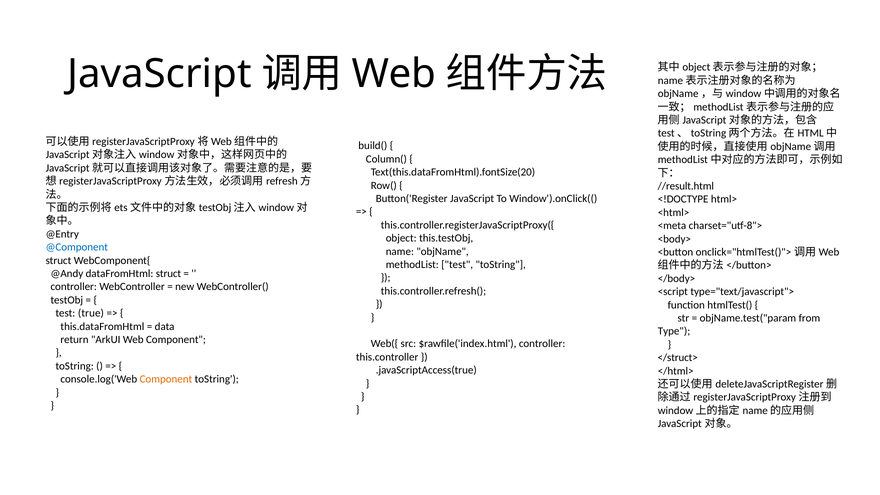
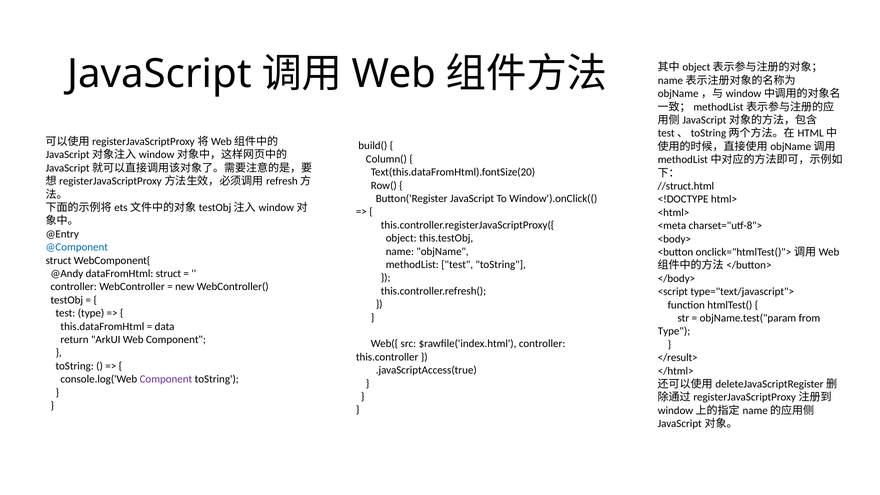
//result.html: //result.html -> //struct.html (686, 186)
test true: true -> type (91, 313)
</struct>: </struct> -> </result> (678, 358)
Component colour: orange -> purple (166, 379)
